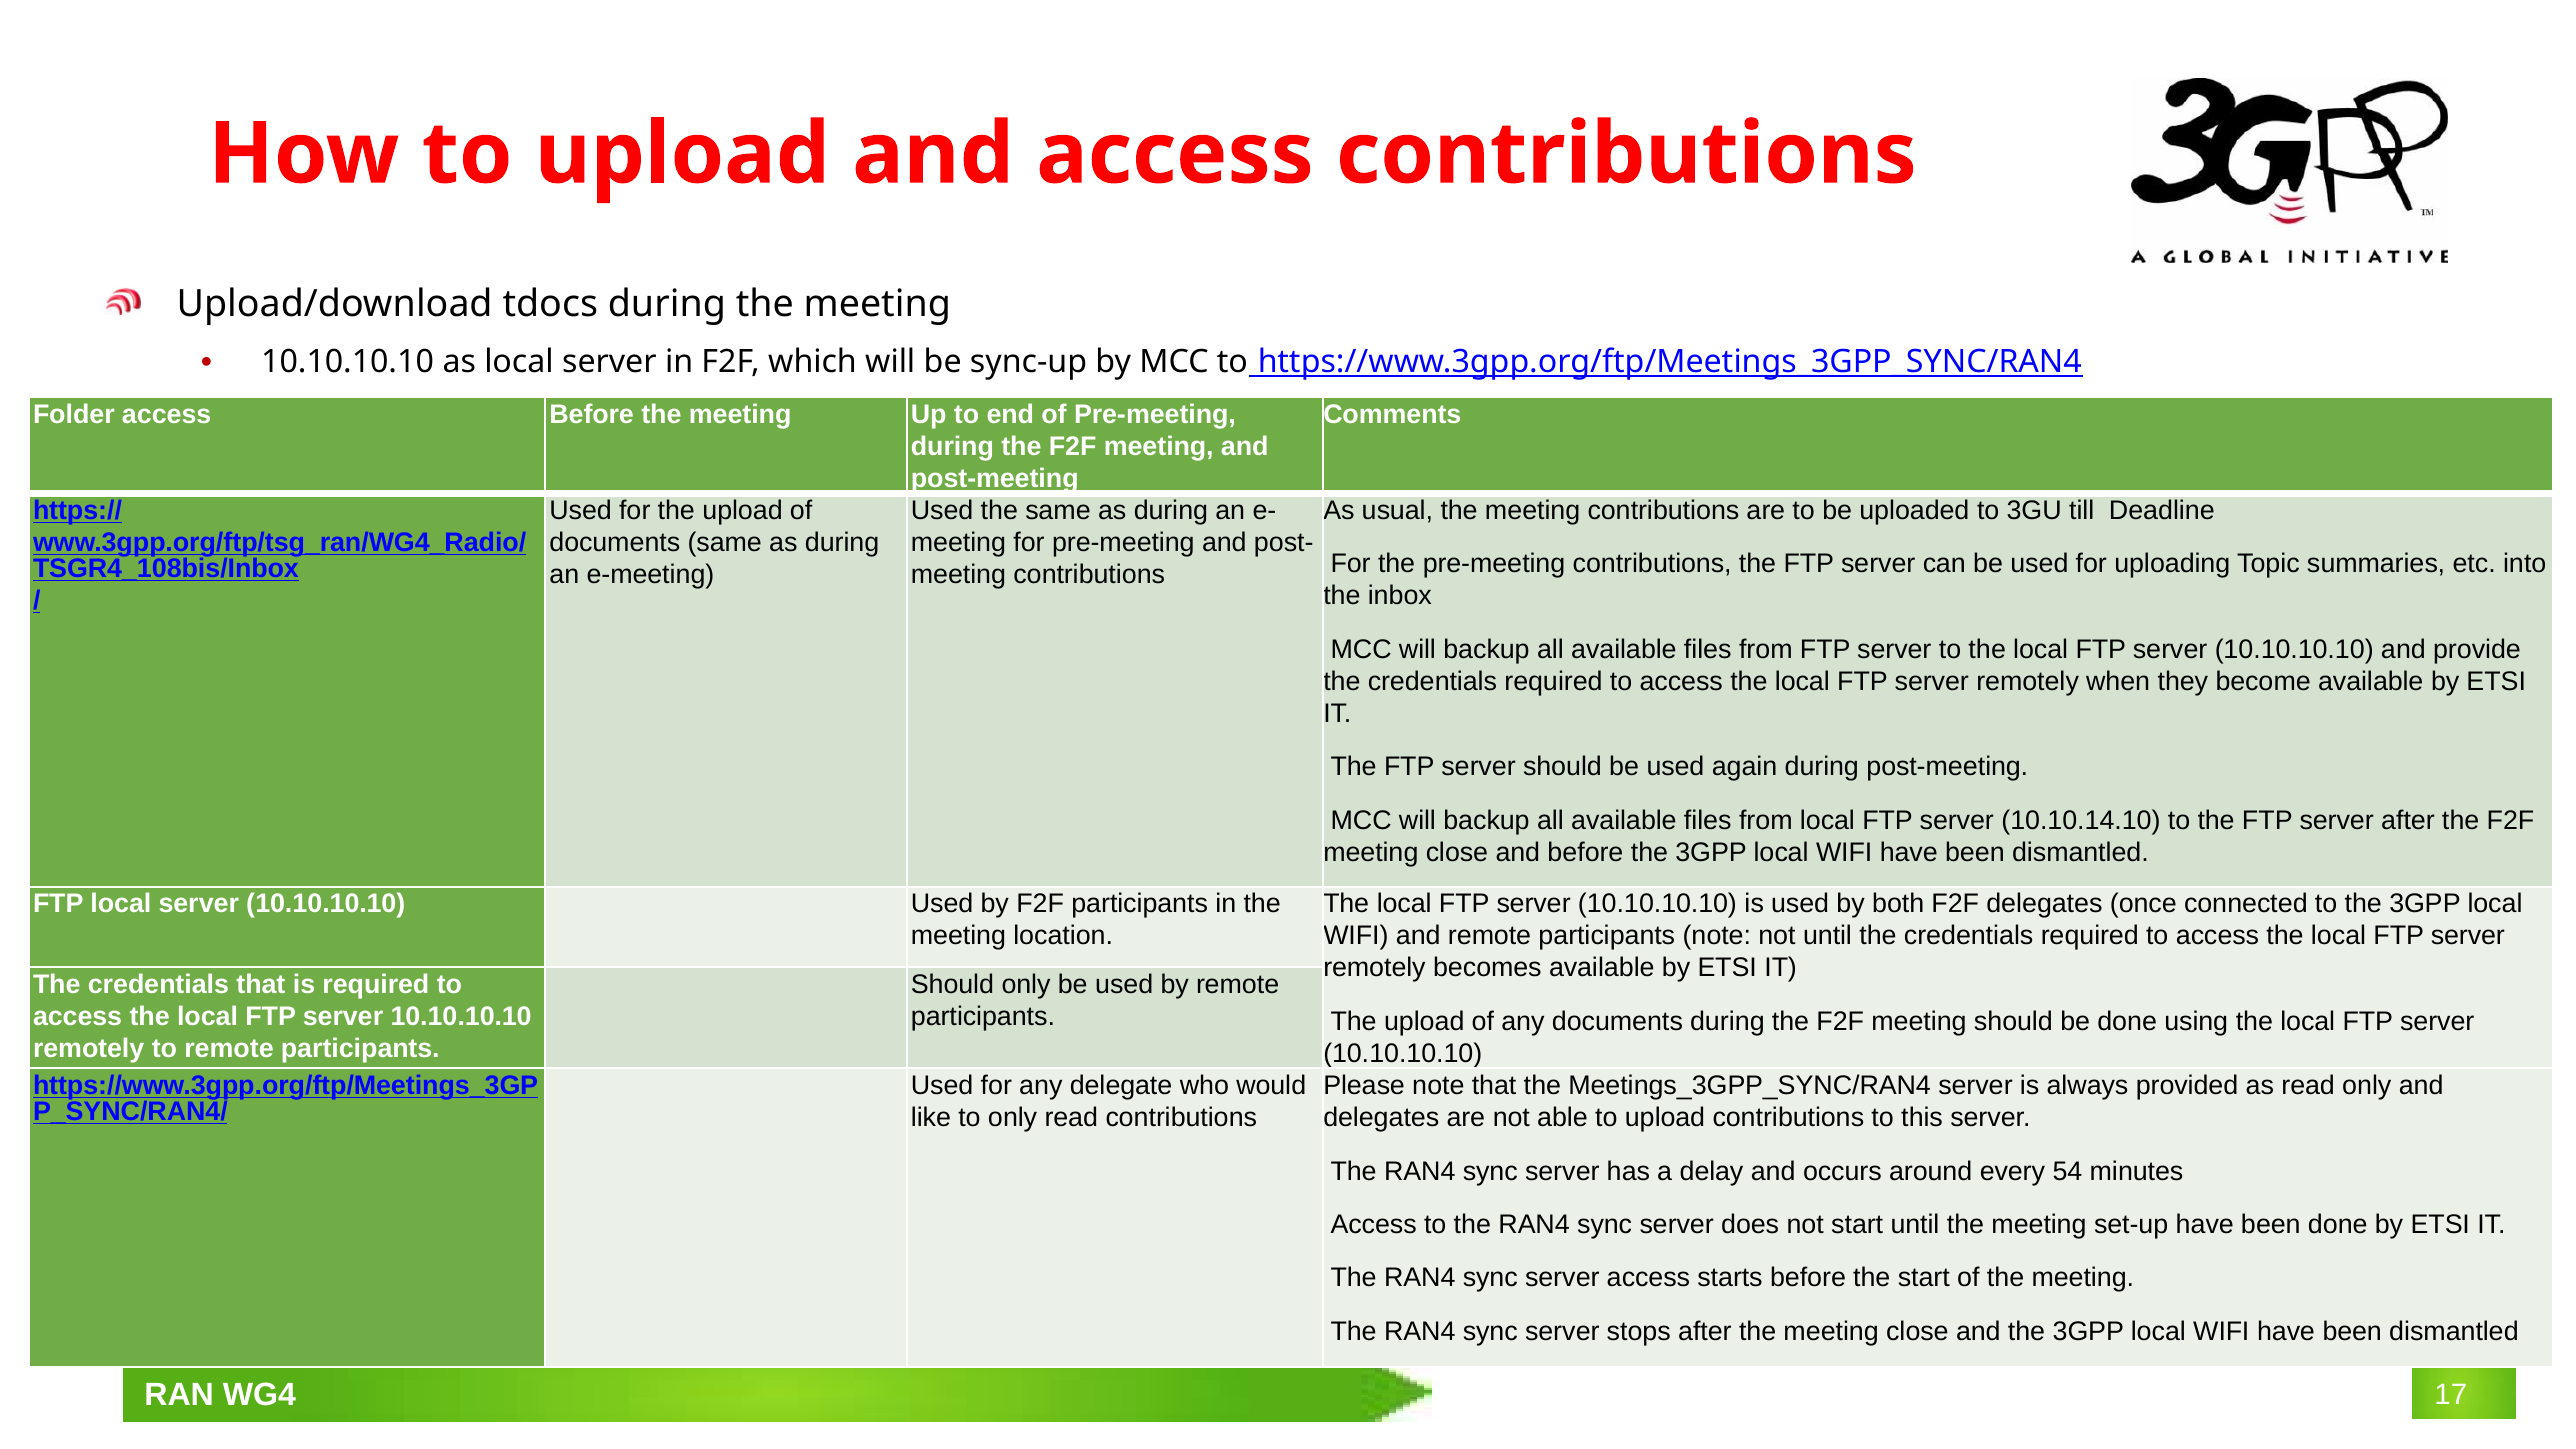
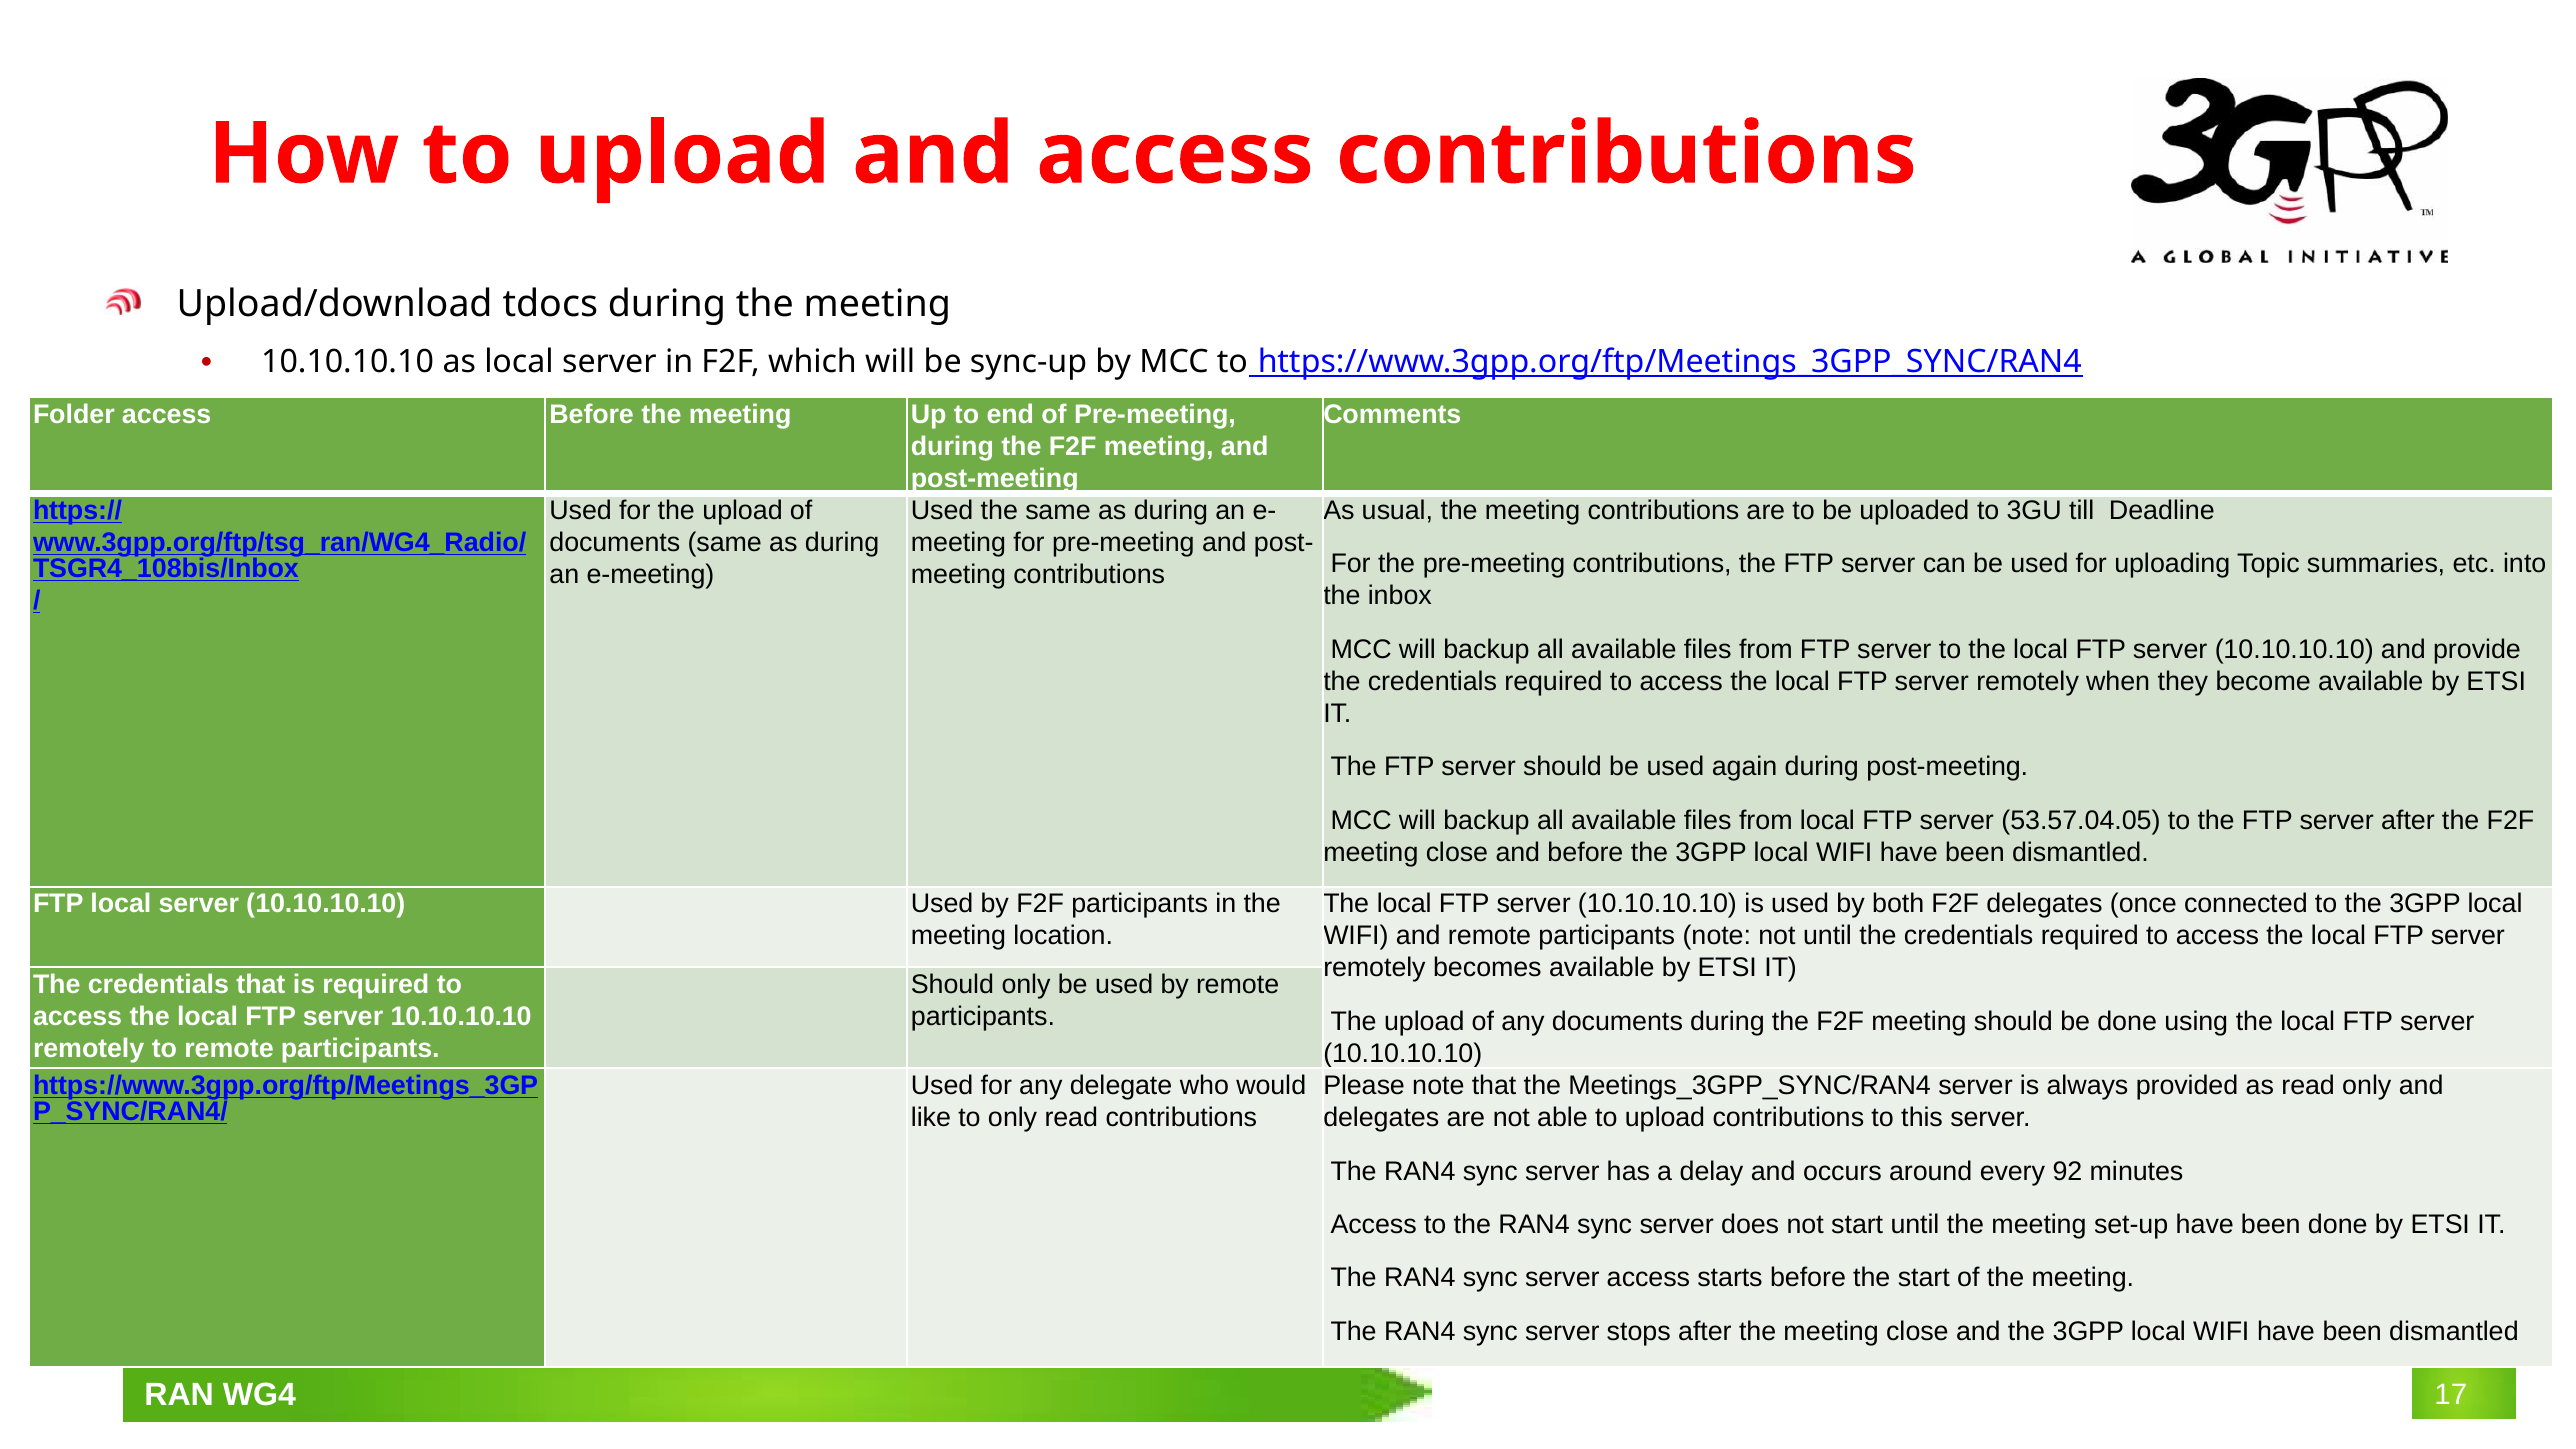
10.10.14.10: 10.10.14.10 -> 53.57.04.05 (2081, 820)
54: 54 -> 92 (2067, 1171)
